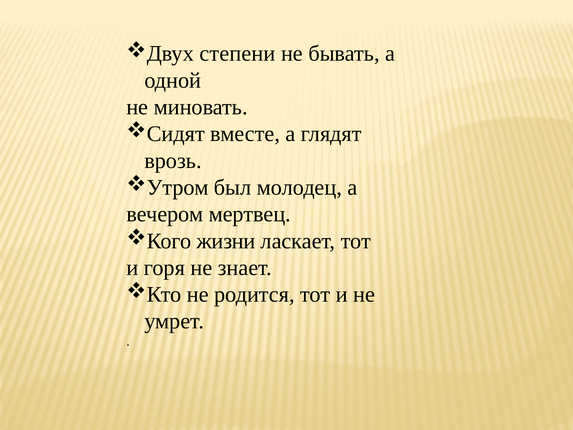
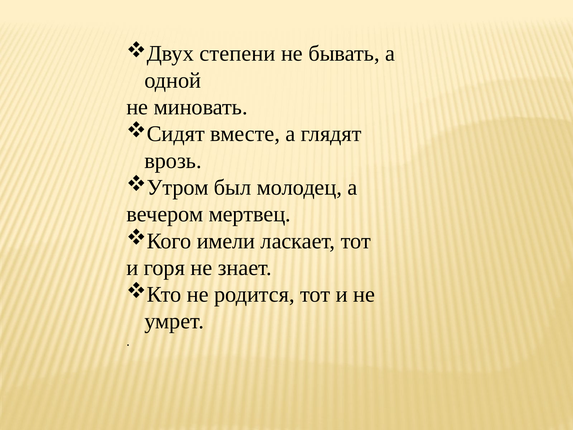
жизни: жизни -> имели (226, 241)
